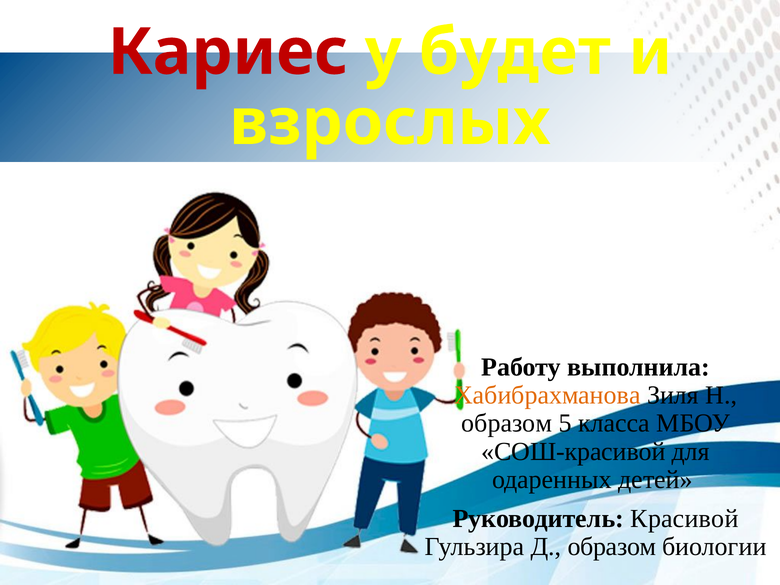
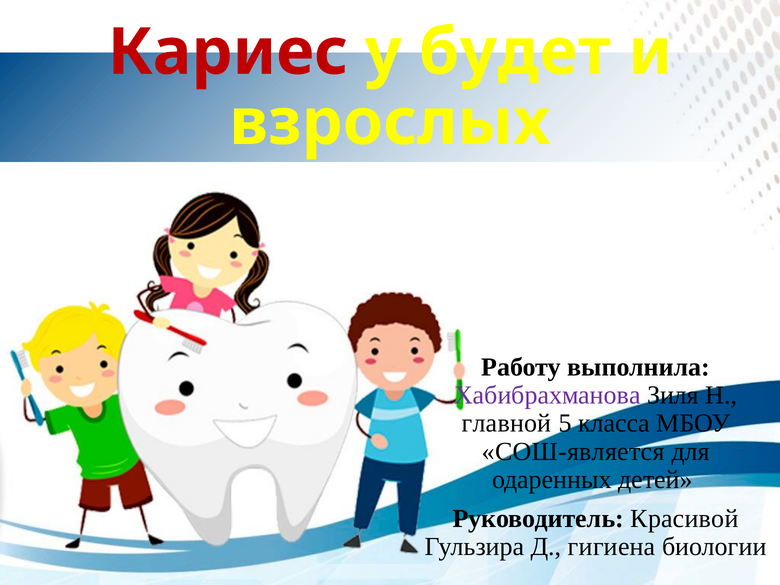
Хабибрахманова colour: orange -> purple (547, 395)
образом: образом -> главной (506, 423)
СОШ-красивой: СОШ-красивой -> СОШ-является (573, 451)
Д образом: образом -> гигиена (612, 547)
